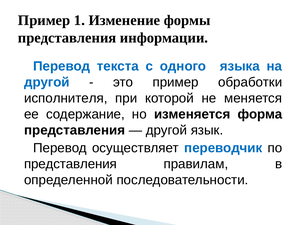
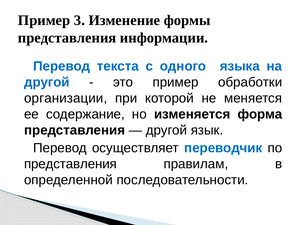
1: 1 -> 3 (79, 20)
исполнителя: исполнителя -> организации (66, 98)
